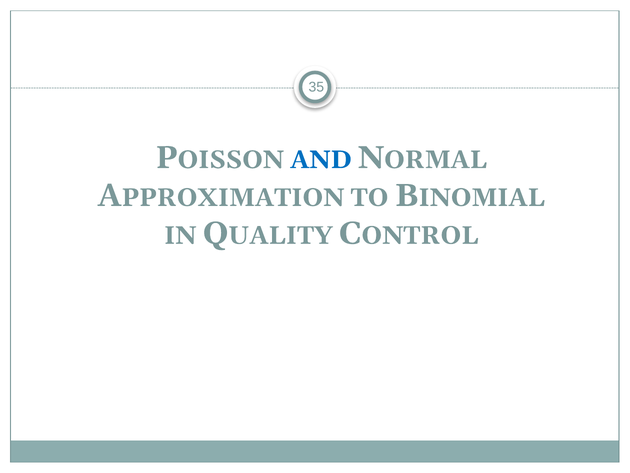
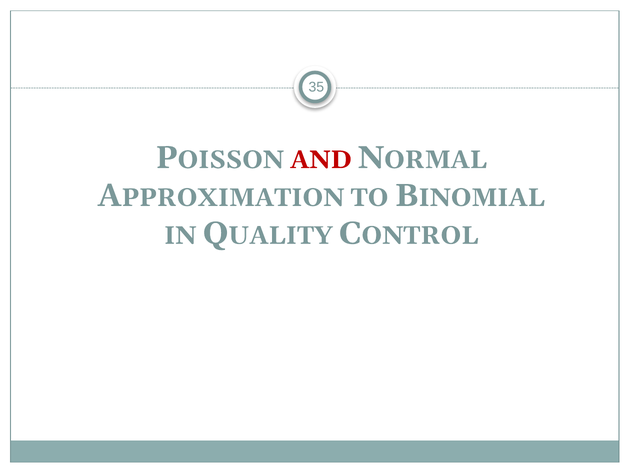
AND colour: blue -> red (321, 160)
